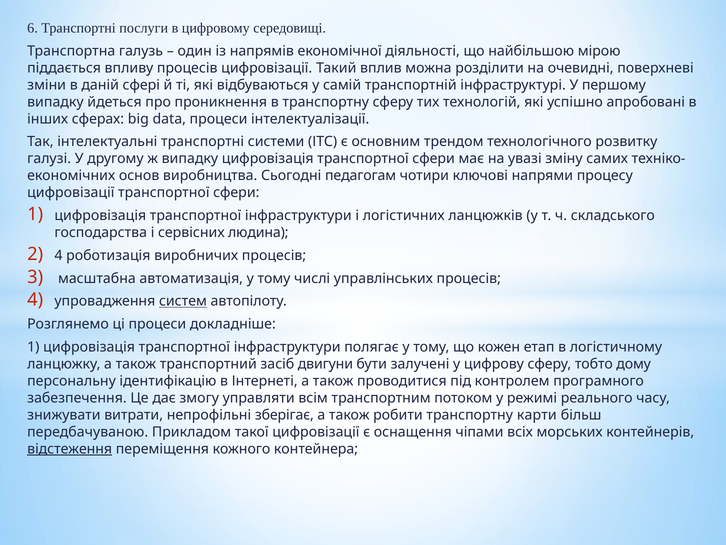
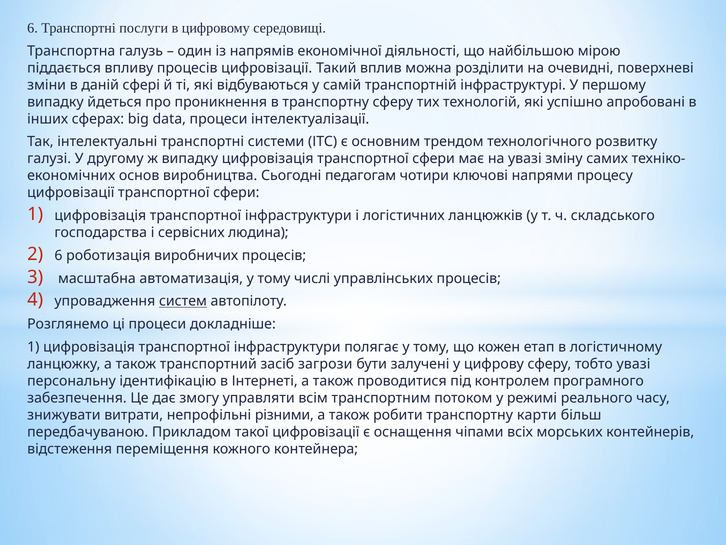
2 4: 4 -> 6 (59, 255)
двигуни: двигуни -> загрози (325, 364)
тобто дому: дому -> увазі (633, 364)
зберігає: зберігає -> різними (284, 415)
відстеження underline: present -> none (70, 448)
